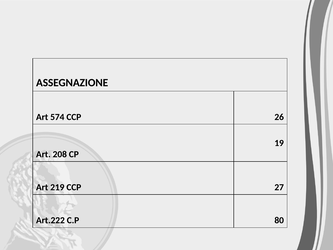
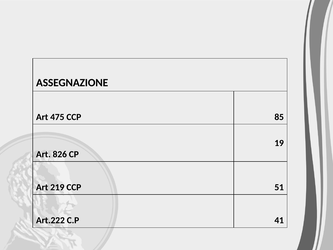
574: 574 -> 475 (57, 117)
26: 26 -> 85 (279, 117)
208: 208 -> 826 (60, 154)
27: 27 -> 51 (279, 187)
80: 80 -> 41 (279, 220)
